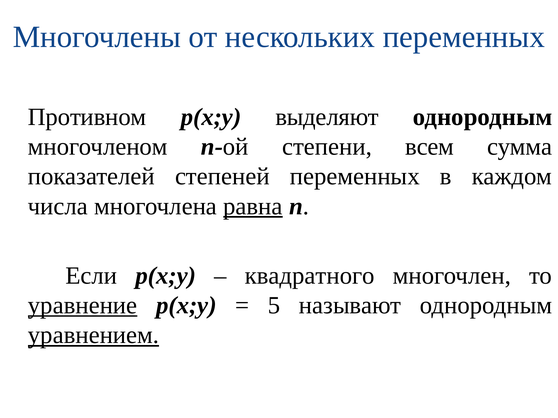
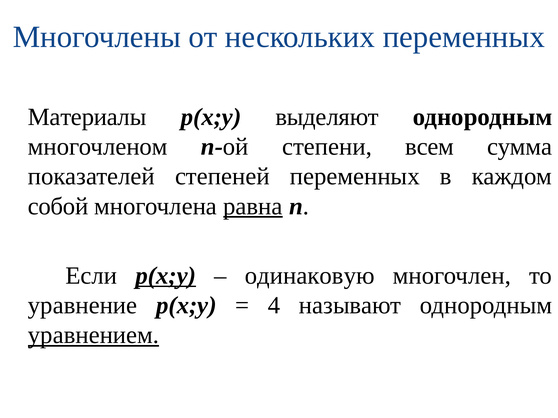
Противном: Противном -> Материалы (87, 117)
числа: числа -> собой (58, 206)
р(х;у underline: none -> present (166, 276)
квадратного: квадратного -> одинаковую (310, 276)
уравнение underline: present -> none (83, 306)
5: 5 -> 4 (274, 306)
